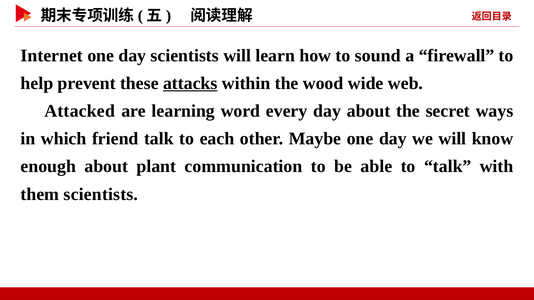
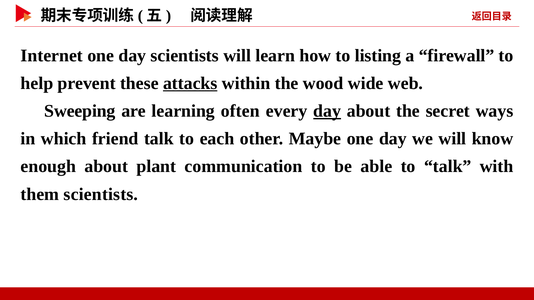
sound: sound -> listing (378, 56)
Attacked: Attacked -> Sweeping (80, 111)
word: word -> often (240, 111)
day underline: none -> present (327, 111)
